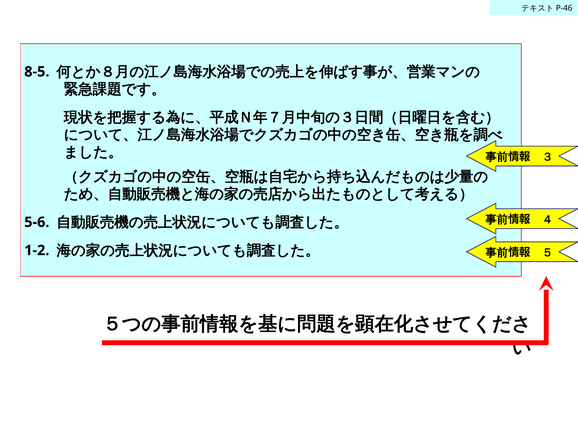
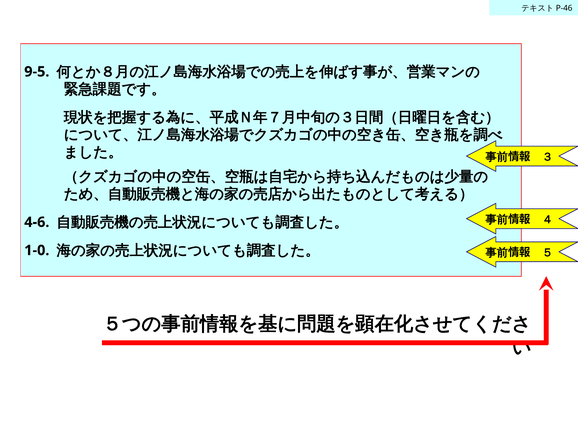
8-5: 8-5 -> 9-5 (37, 72)
5-6: 5-6 -> 4-6 (37, 222)
1-2: 1-2 -> 1-0 (37, 250)
